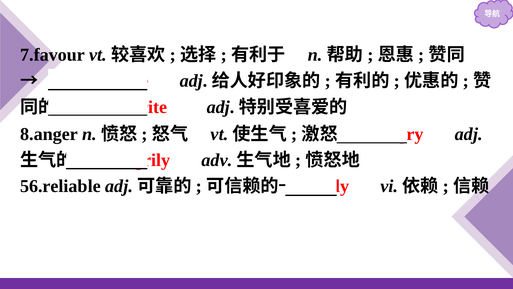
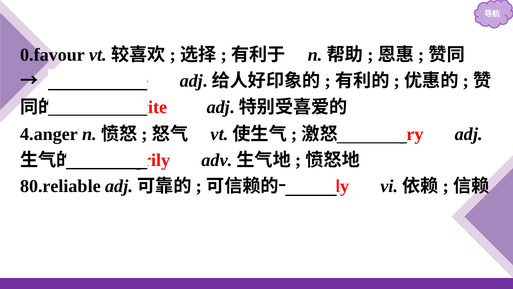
7.favour: 7.favour -> 0.favour (53, 55)
8.anger: 8.anger -> 4.anger (49, 134)
56.reliable: 56.reliable -> 80.reliable (60, 186)
